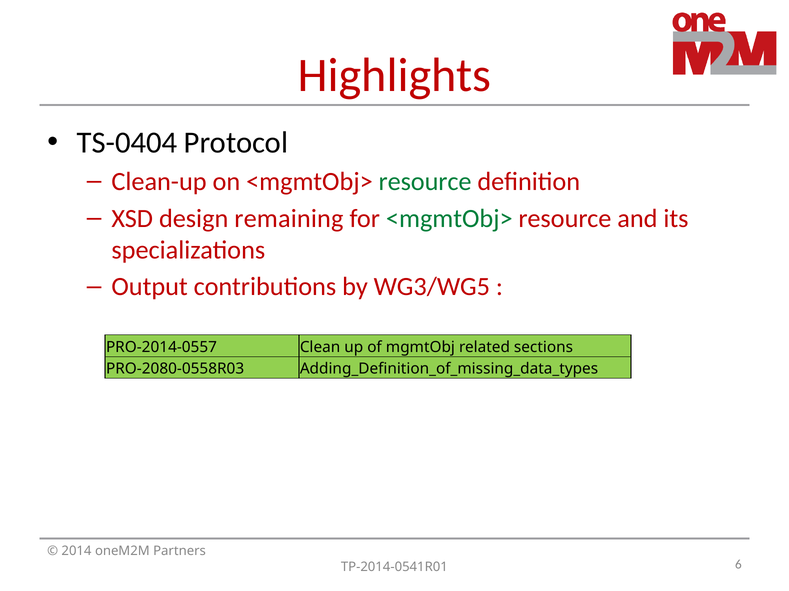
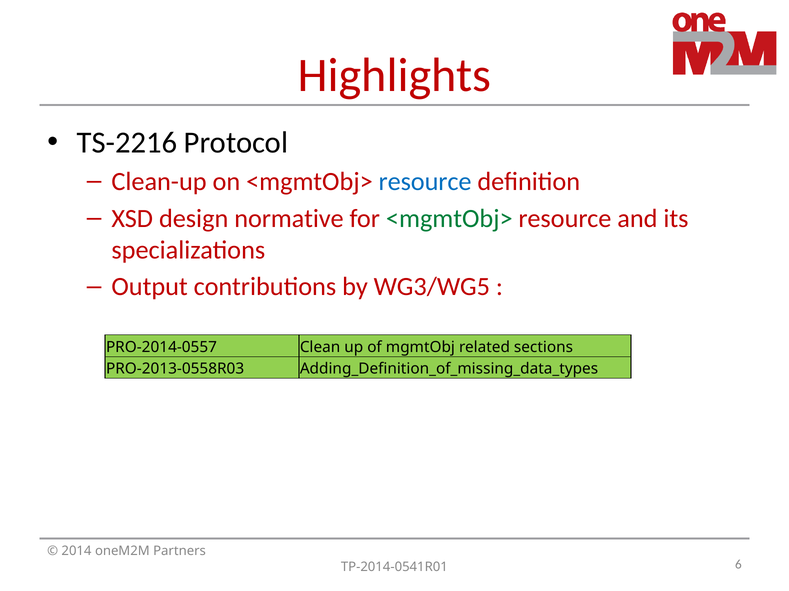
TS-0404: TS-0404 -> TS-2216 (127, 143)
resource colour: green -> blue (425, 182)
remaining: remaining -> normative (289, 219)
PRO-2080-0558R03: PRO-2080-0558R03 -> PRO-2013-0558R03 (175, 369)
